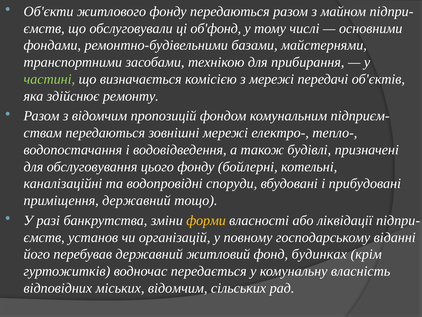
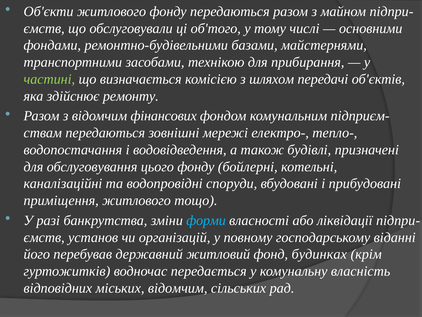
об'фонд: об'фонд -> об'того (216, 28)
з мережі: мережі -> шляхом (272, 79)
пропозицій: пропозицій -> фінансових (164, 116)
приміщення державний: державний -> житлового (137, 200)
форми colour: yellow -> light blue (206, 220)
